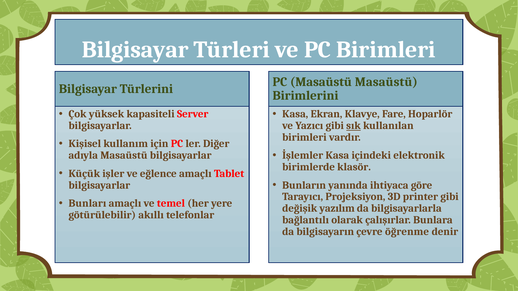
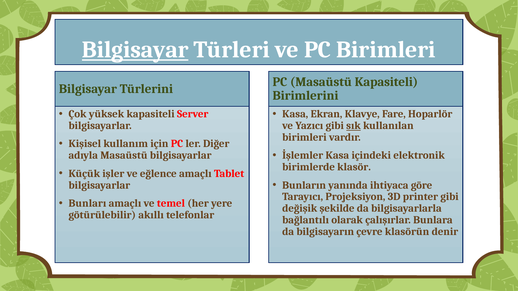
Bilgisayar underline: none -> present (135, 50)
Masaüstü Masaüstü: Masaüstü -> Kapasiteli (386, 82)
yazılım: yazılım -> şekilde (337, 209)
öğrenme: öğrenme -> klasörün (407, 232)
